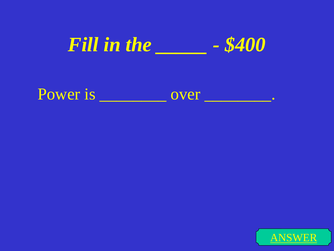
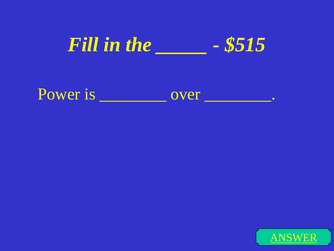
$400: $400 -> $515 (245, 45)
